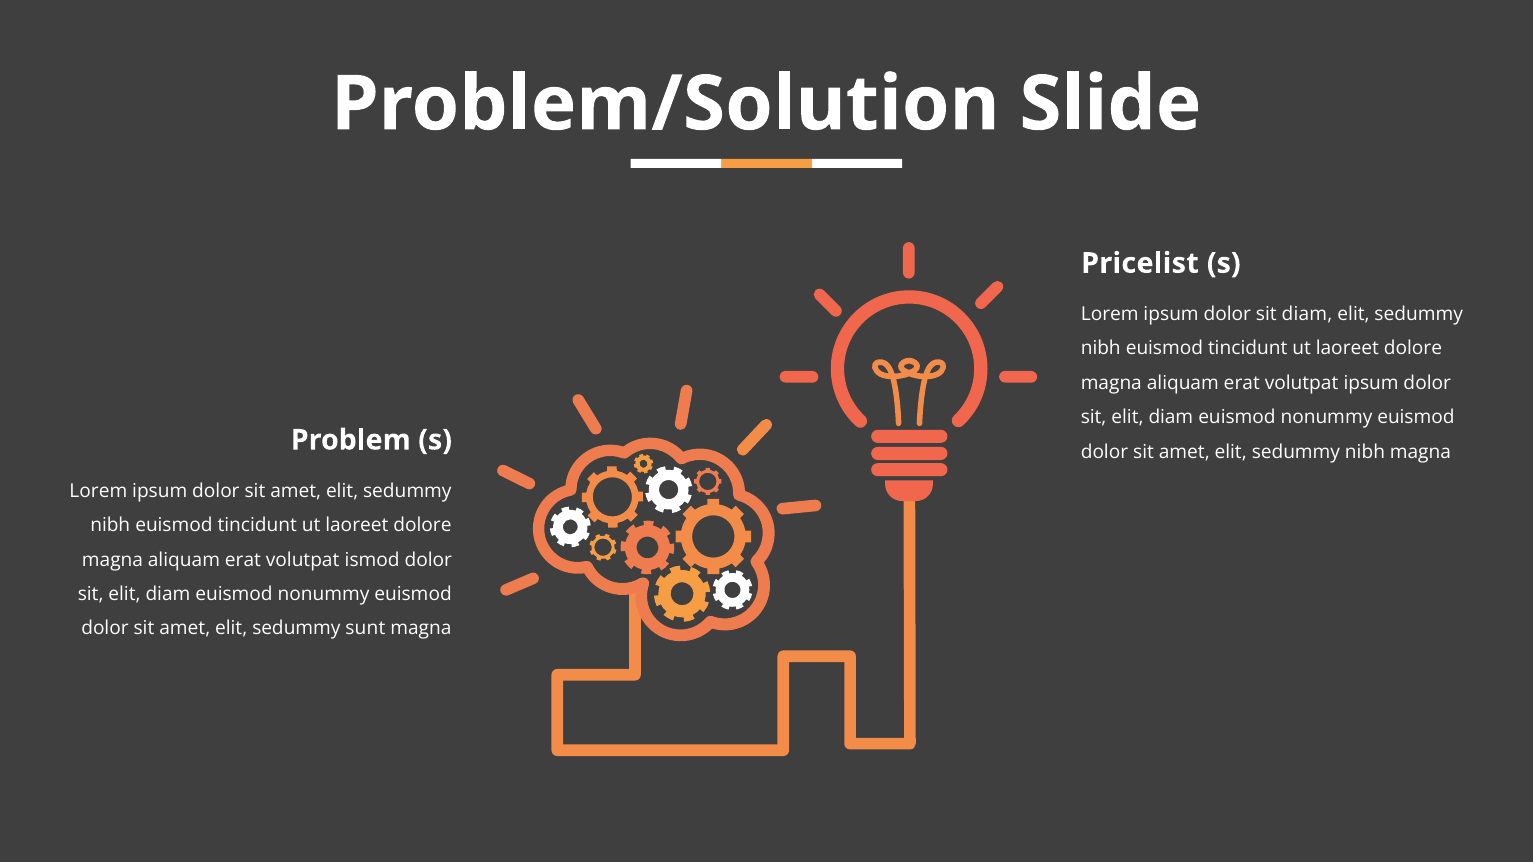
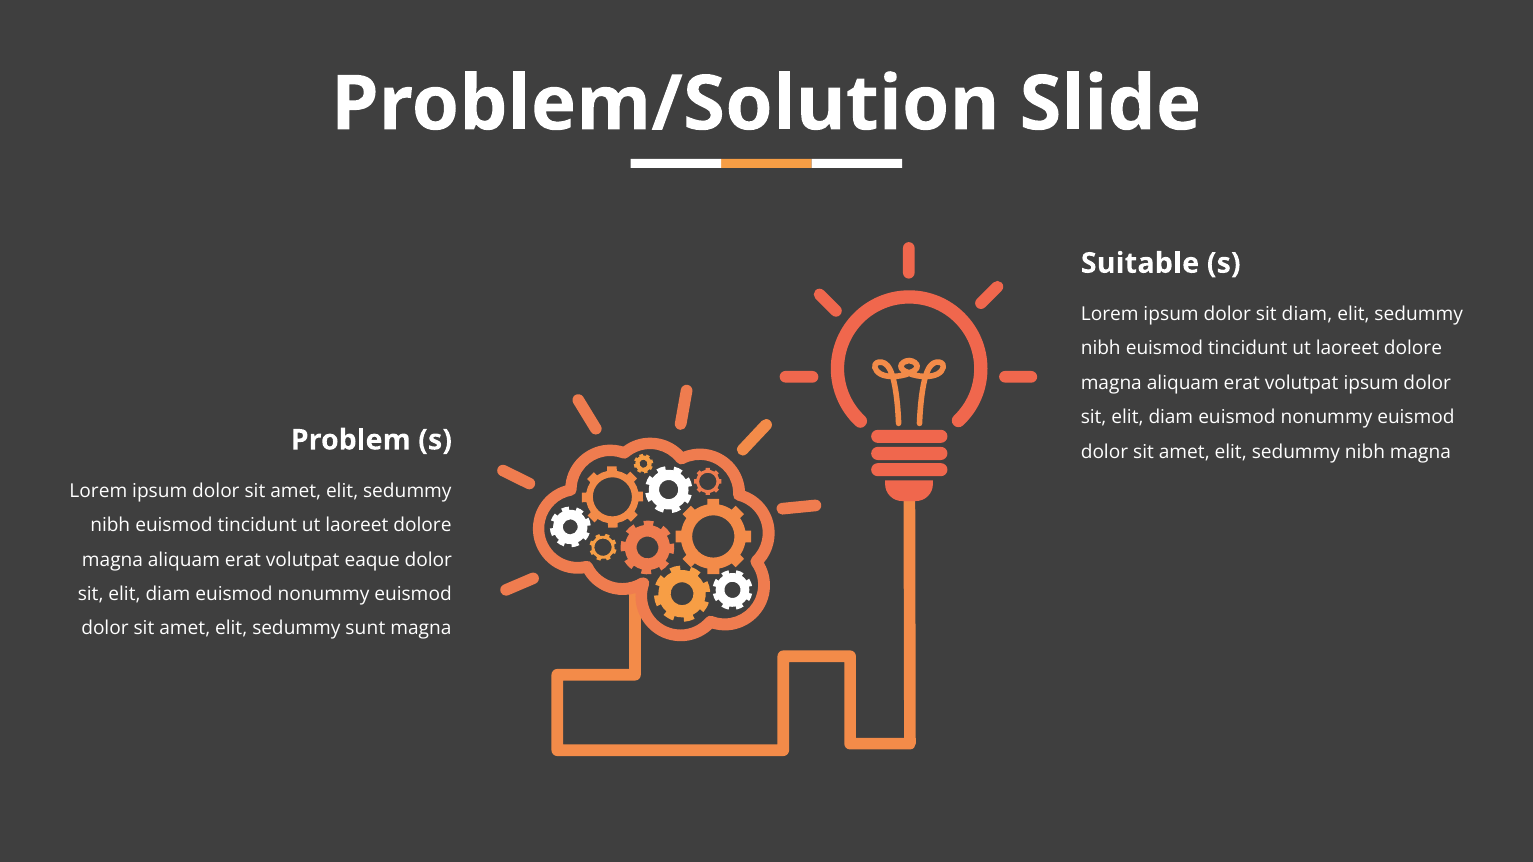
Pricelist: Pricelist -> Suitable (1140, 263)
ismod: ismod -> eaque (372, 560)
